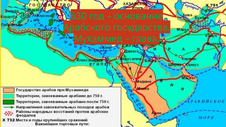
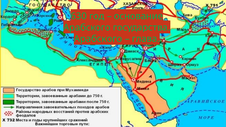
Мухаммед: Мухаммед -> Арабского (98, 39)
